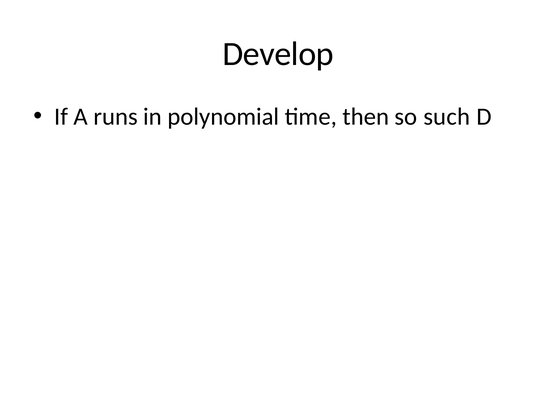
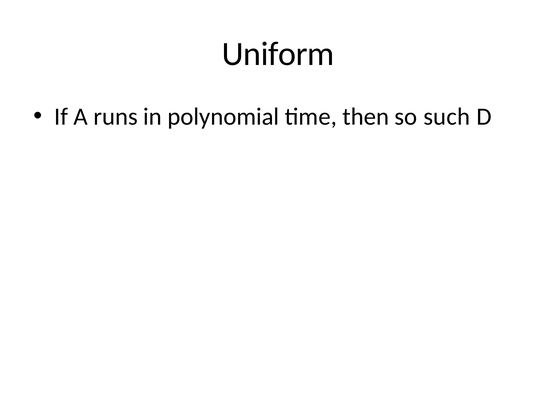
Develop: Develop -> Uniform (278, 54)
